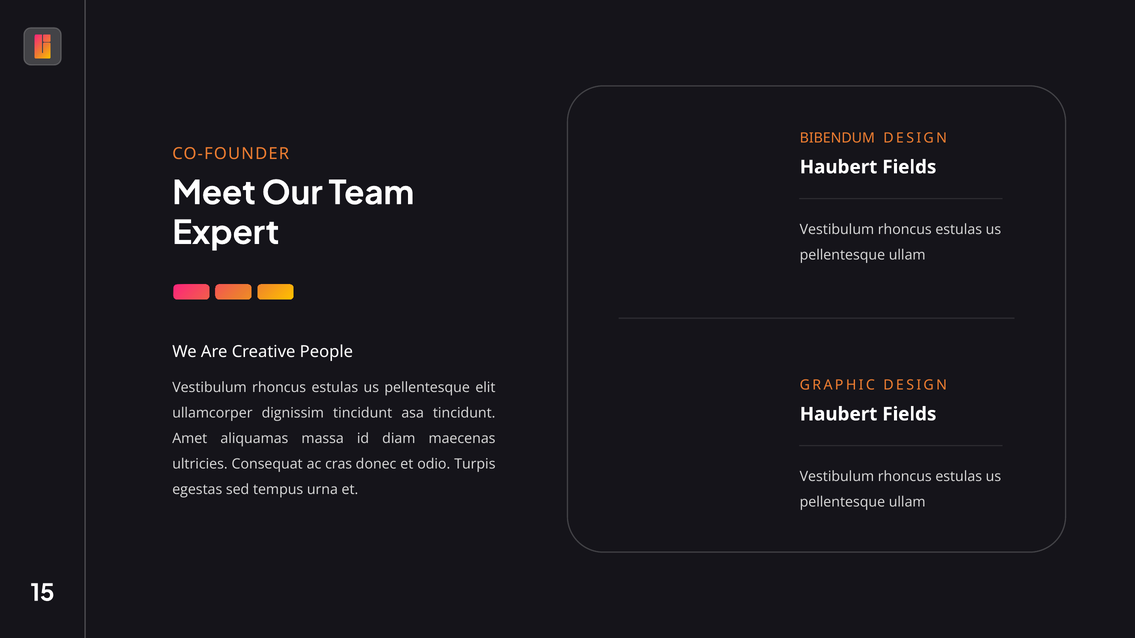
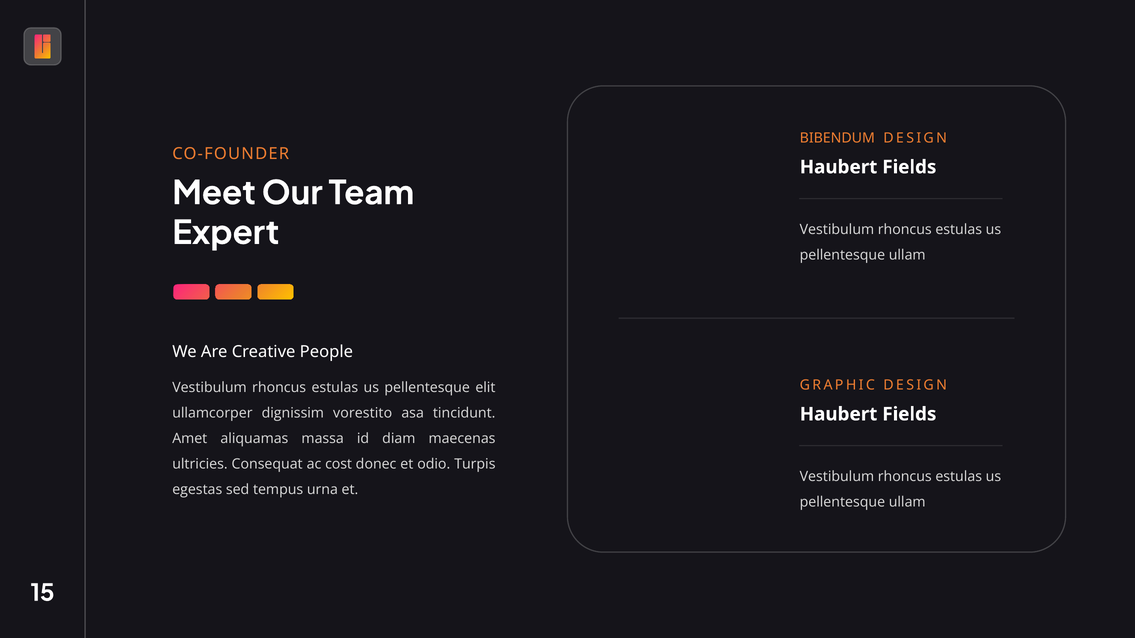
dignissim tincidunt: tincidunt -> vorestito (363, 413)
cras: cras -> cost (339, 464)
